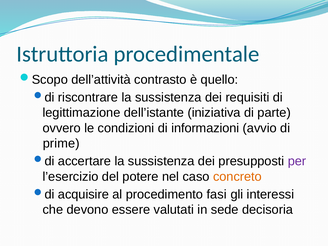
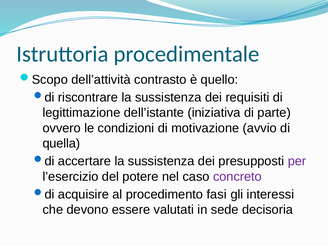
informazioni: informazioni -> motivazione (205, 128)
prime: prime -> quella (61, 143)
concreto colour: orange -> purple (237, 177)
